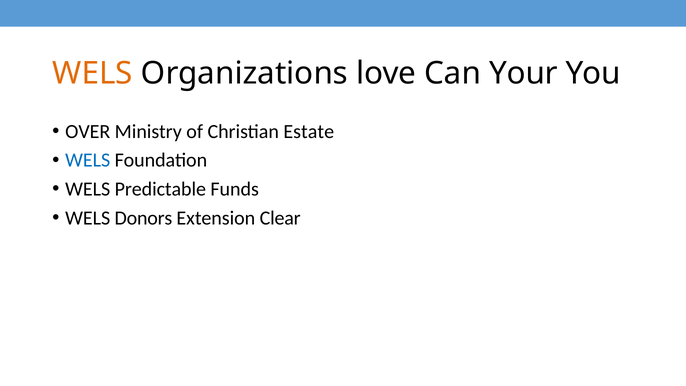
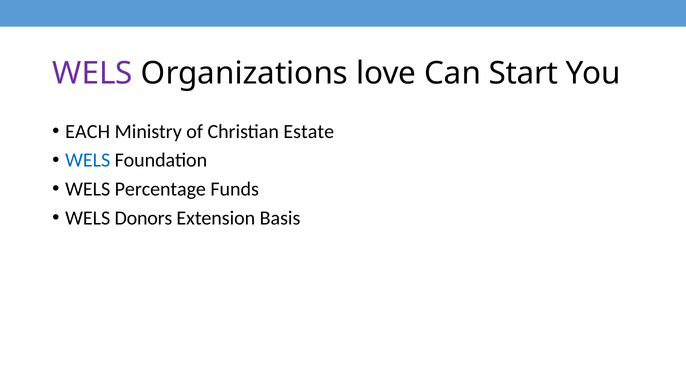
WELS colour: orange -> purple (93, 73)
Your: Your -> Start (524, 73)
OVER: OVER -> EACH (88, 132)
Predictable: Predictable -> Percentage (160, 189)
Clear: Clear -> Basis (280, 218)
